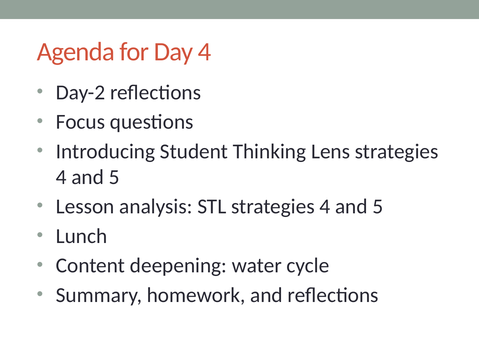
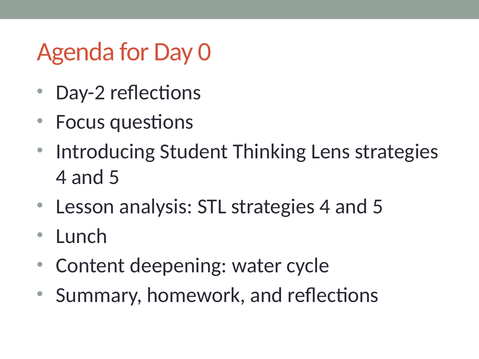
Day 4: 4 -> 0 (205, 52)
